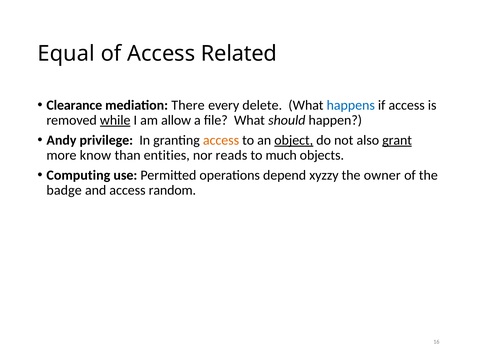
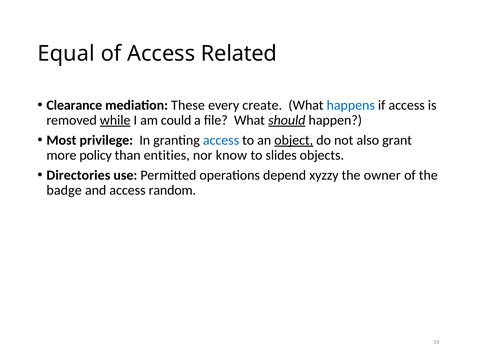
There: There -> These (188, 105)
delete: delete -> create (262, 105)
allow: allow -> could (176, 120)
should underline: none -> present (287, 120)
Andy: Andy -> Most (61, 140)
access colour: orange -> blue (221, 140)
grant underline: present -> none (397, 140)
know: know -> policy (96, 155)
reads: reads -> know (231, 155)
much: much -> slides (281, 155)
Computing: Computing -> Directories (78, 175)
